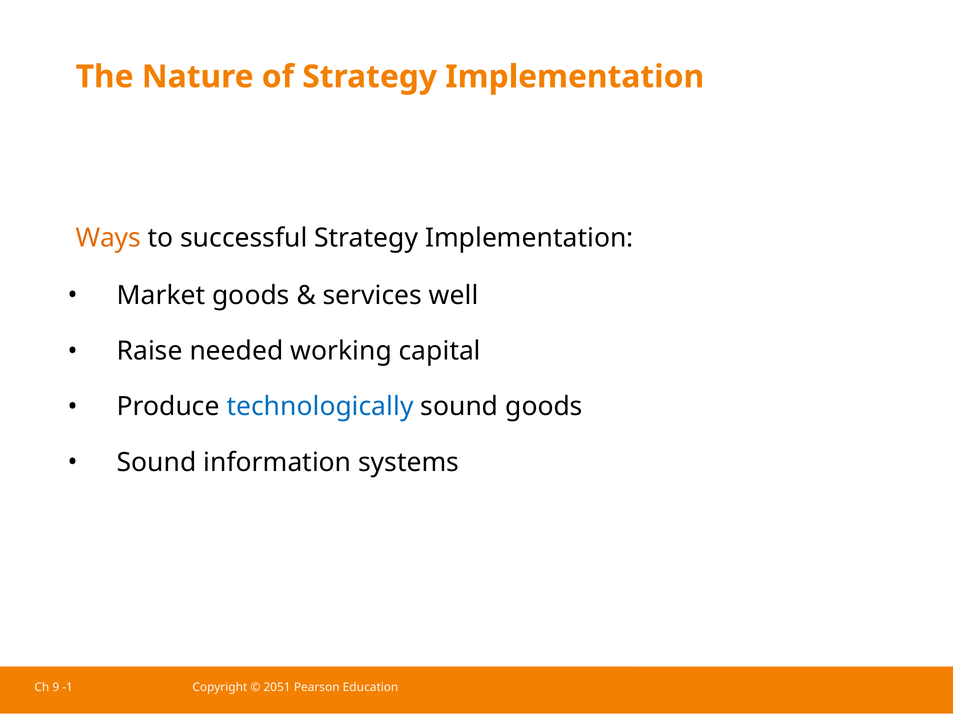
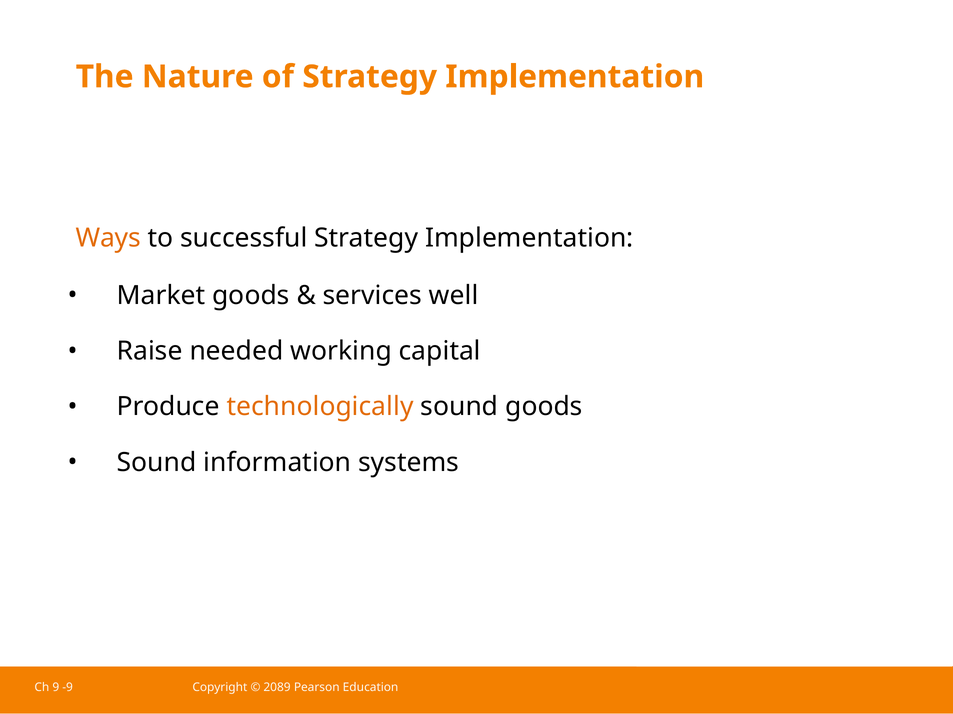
technologically colour: blue -> orange (320, 407)
-1: -1 -> -9 (68, 688)
2051: 2051 -> 2089 (277, 688)
